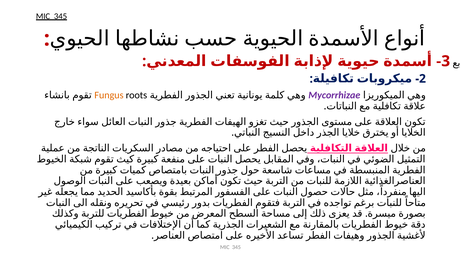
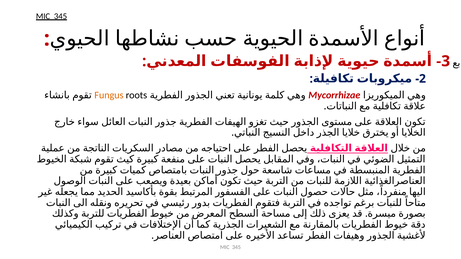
Mycorrhizae colour: purple -> red (334, 95)
